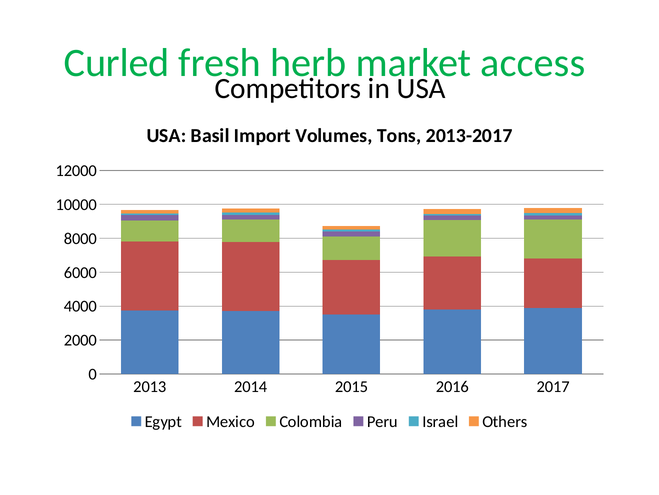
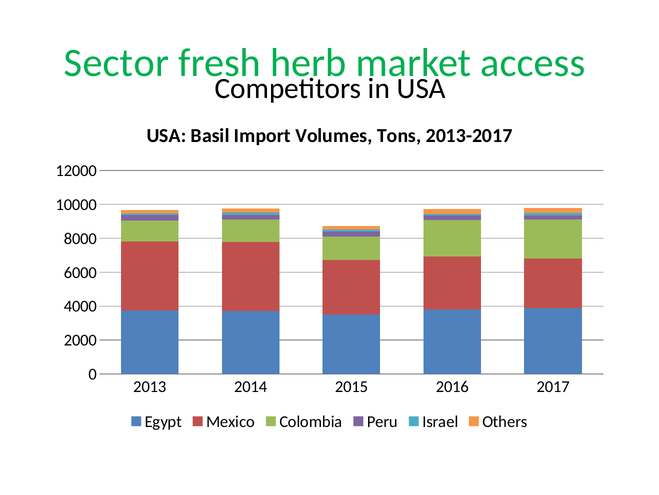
Curled: Curled -> Sector (116, 63)
